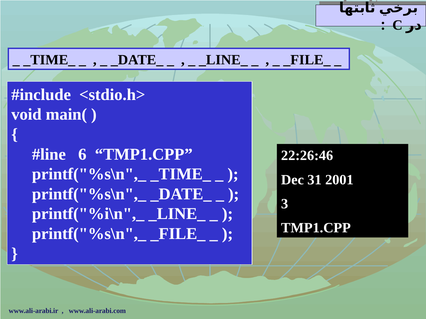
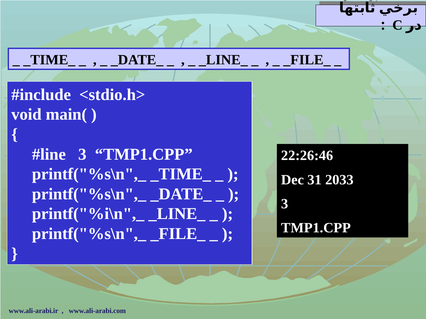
6: 6 -> 3 (82, 155)
2001: 2001 -> 2033 (339, 180)
